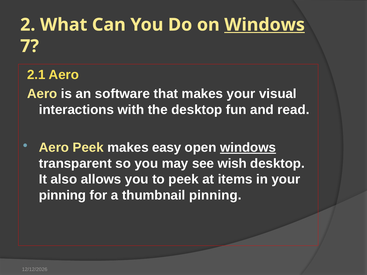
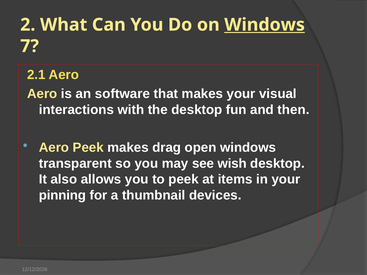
read: read -> then (293, 110)
easy: easy -> drag (167, 148)
windows underline: present -> none (248, 148)
thumbnail pinning: pinning -> devices (215, 195)
